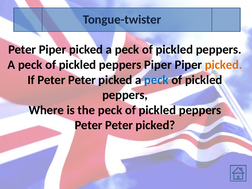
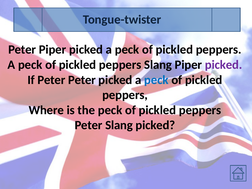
peppers Piper: Piper -> Slang (158, 65)
picked colour: orange -> purple (224, 65)
Peter: Peter -> Slang (119, 125)
